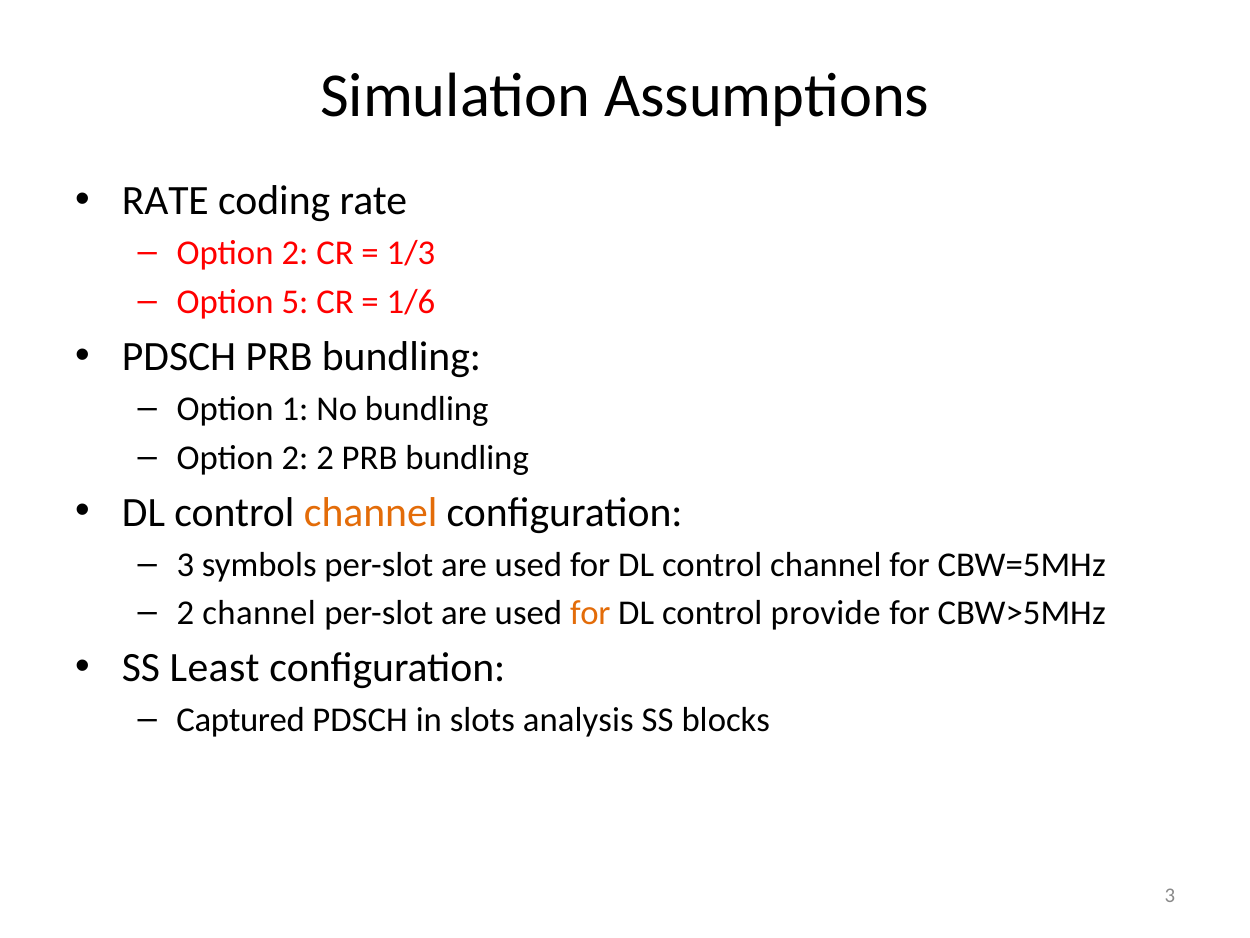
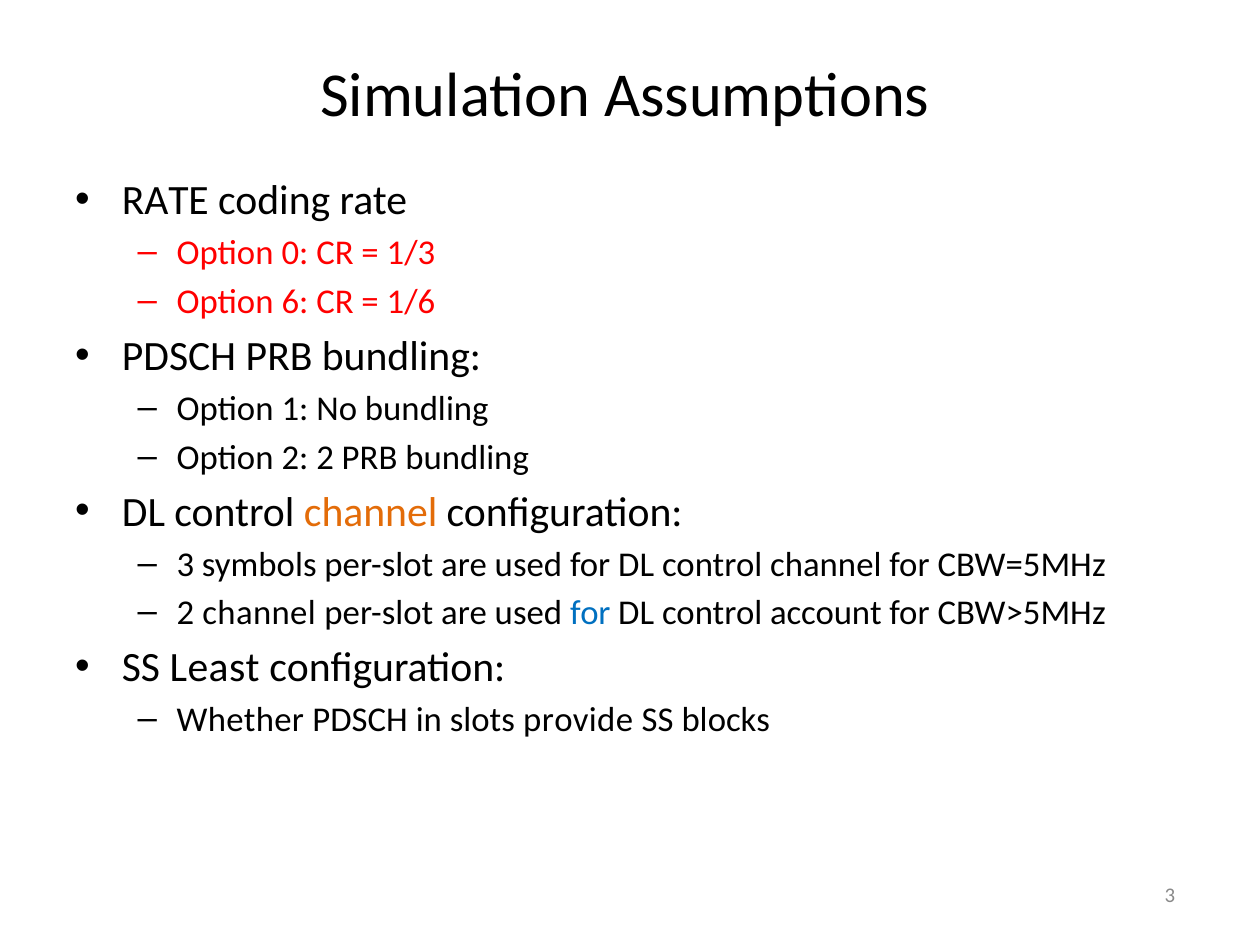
2: 2 -> 0 (295, 253)
5: 5 -> 6 (295, 302)
for colour: orange -> blue (590, 613)
provide: provide -> account (826, 613)
Captured: Captured -> Whether (240, 720)
analysis: analysis -> provide (578, 720)
